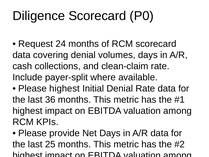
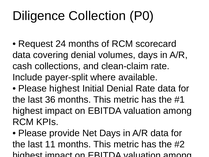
Diligence Scorecard: Scorecard -> Collection (97, 16)
25: 25 -> 11 (50, 144)
